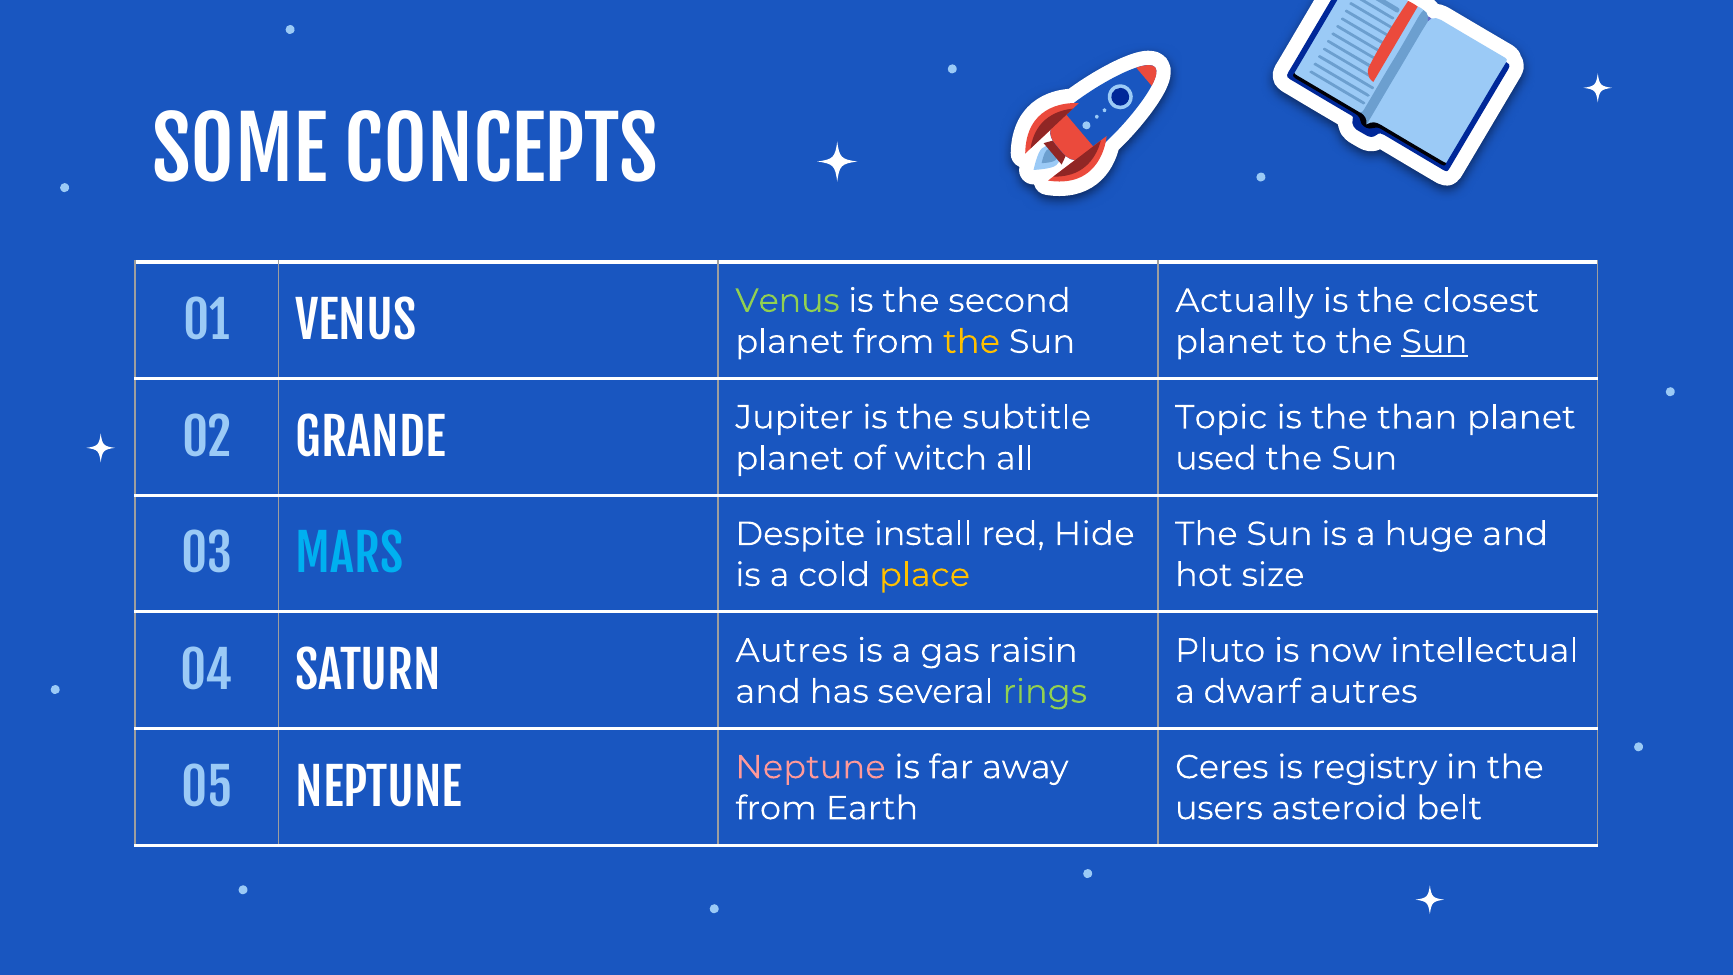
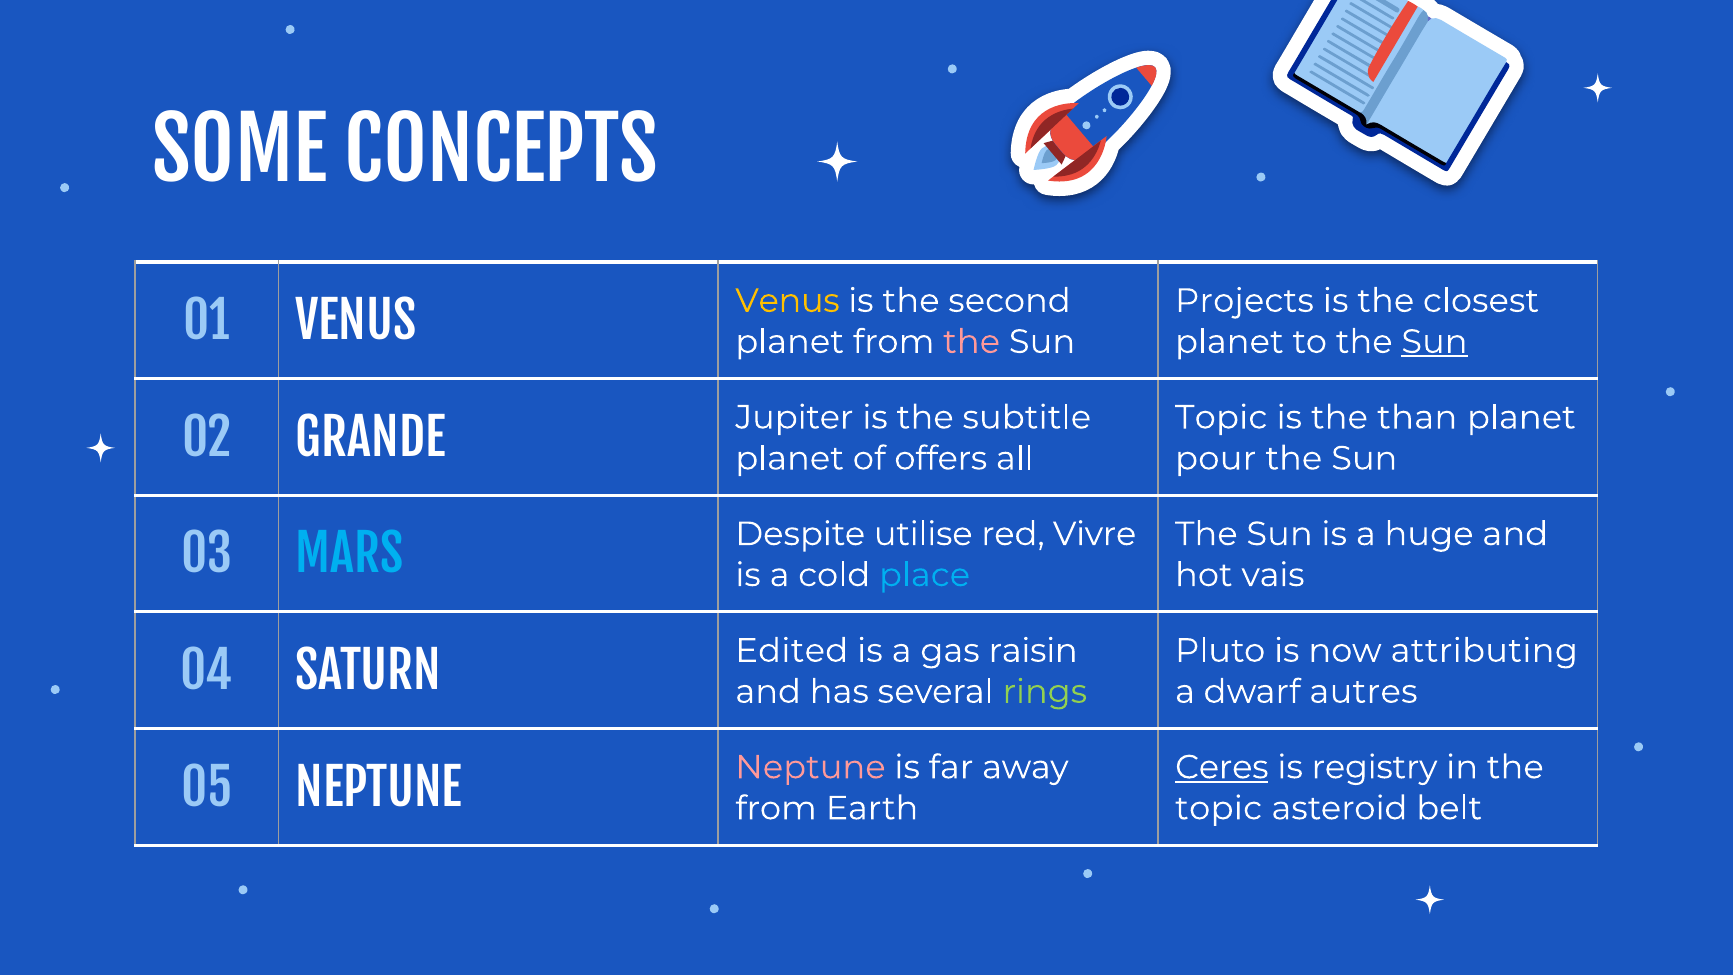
Actually: Actually -> Projects (1244, 301)
Venus colour: light green -> yellow (788, 301)
the colour: yellow -> pink (972, 342)
witch: witch -> offers (941, 458)
used: used -> pour (1216, 458)
install: install -> utilise (923, 534)
Hide: Hide -> Vivre (1095, 534)
place colour: yellow -> light blue (925, 575)
size: size -> vais (1273, 575)
intellectual: intellectual -> attributing (1484, 651)
SATURN Autres: Autres -> Edited (792, 651)
Ceres underline: none -> present (1222, 767)
users: users -> topic (1219, 808)
